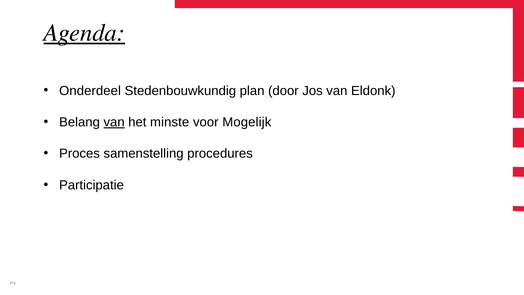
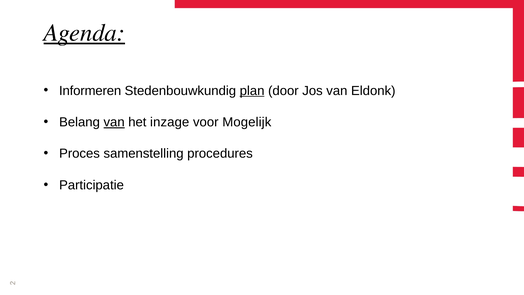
Onderdeel: Onderdeel -> Informeren (90, 91)
plan underline: none -> present (252, 91)
minste: minste -> inzage (170, 122)
